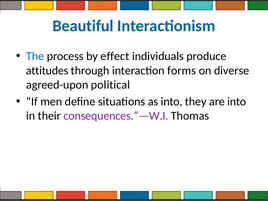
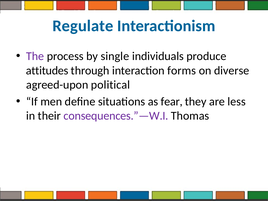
Beautiful: Beautiful -> Regulate (83, 26)
The colour: blue -> purple (35, 56)
effect: effect -> single (115, 56)
as into: into -> fear (172, 101)
are into: into -> less (237, 101)
